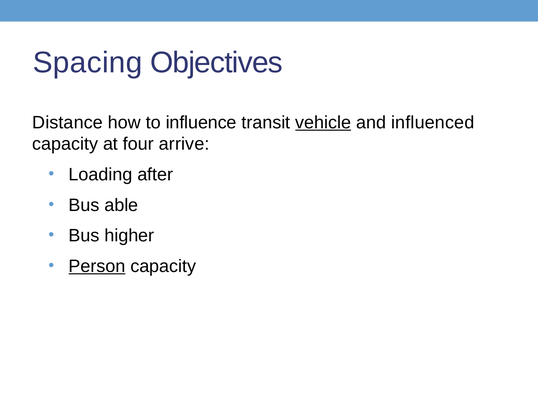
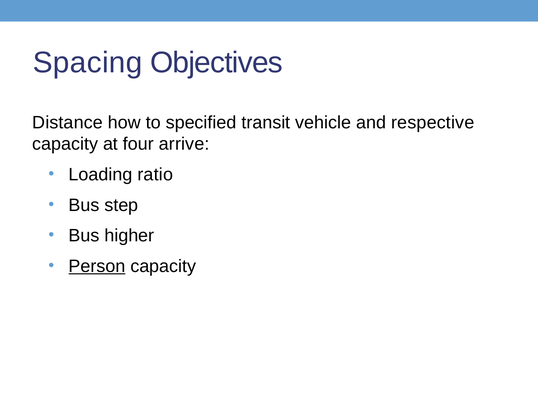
influence: influence -> specified (201, 122)
vehicle underline: present -> none (323, 122)
influenced: influenced -> respective (433, 122)
after: after -> ratio (155, 174)
able: able -> step (121, 205)
